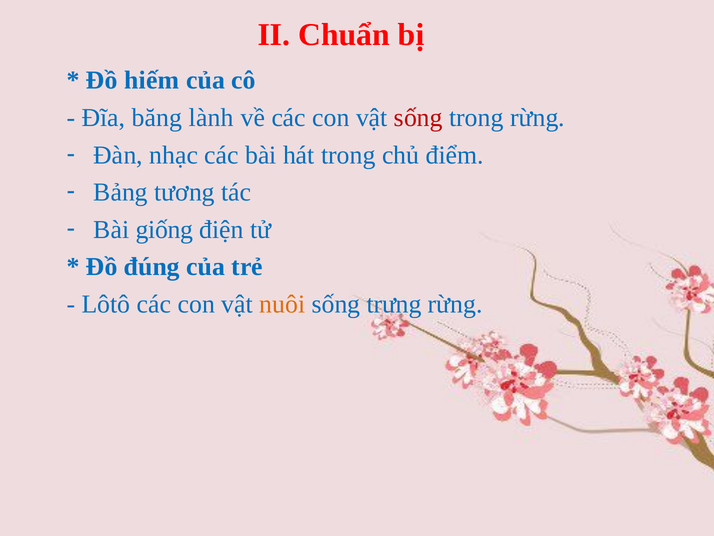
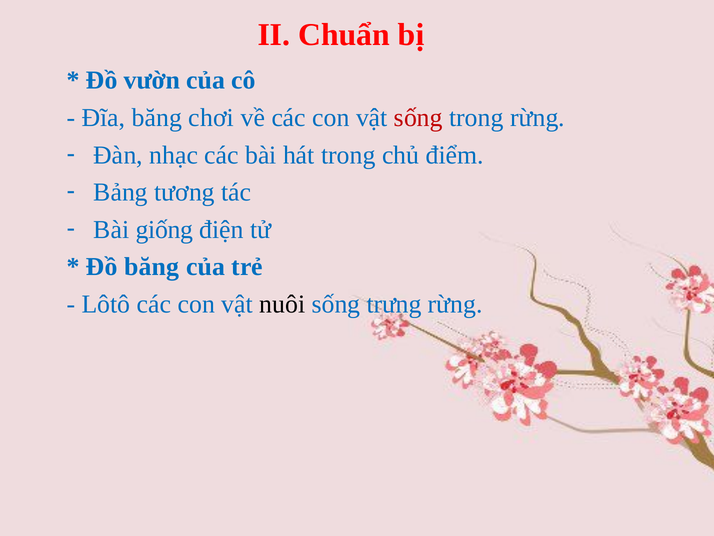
hiếm: hiếm -> vườn (152, 80)
lành: lành -> chơi (211, 118)
Đồ đúng: đúng -> băng (152, 267)
nuôi colour: orange -> black (282, 304)
